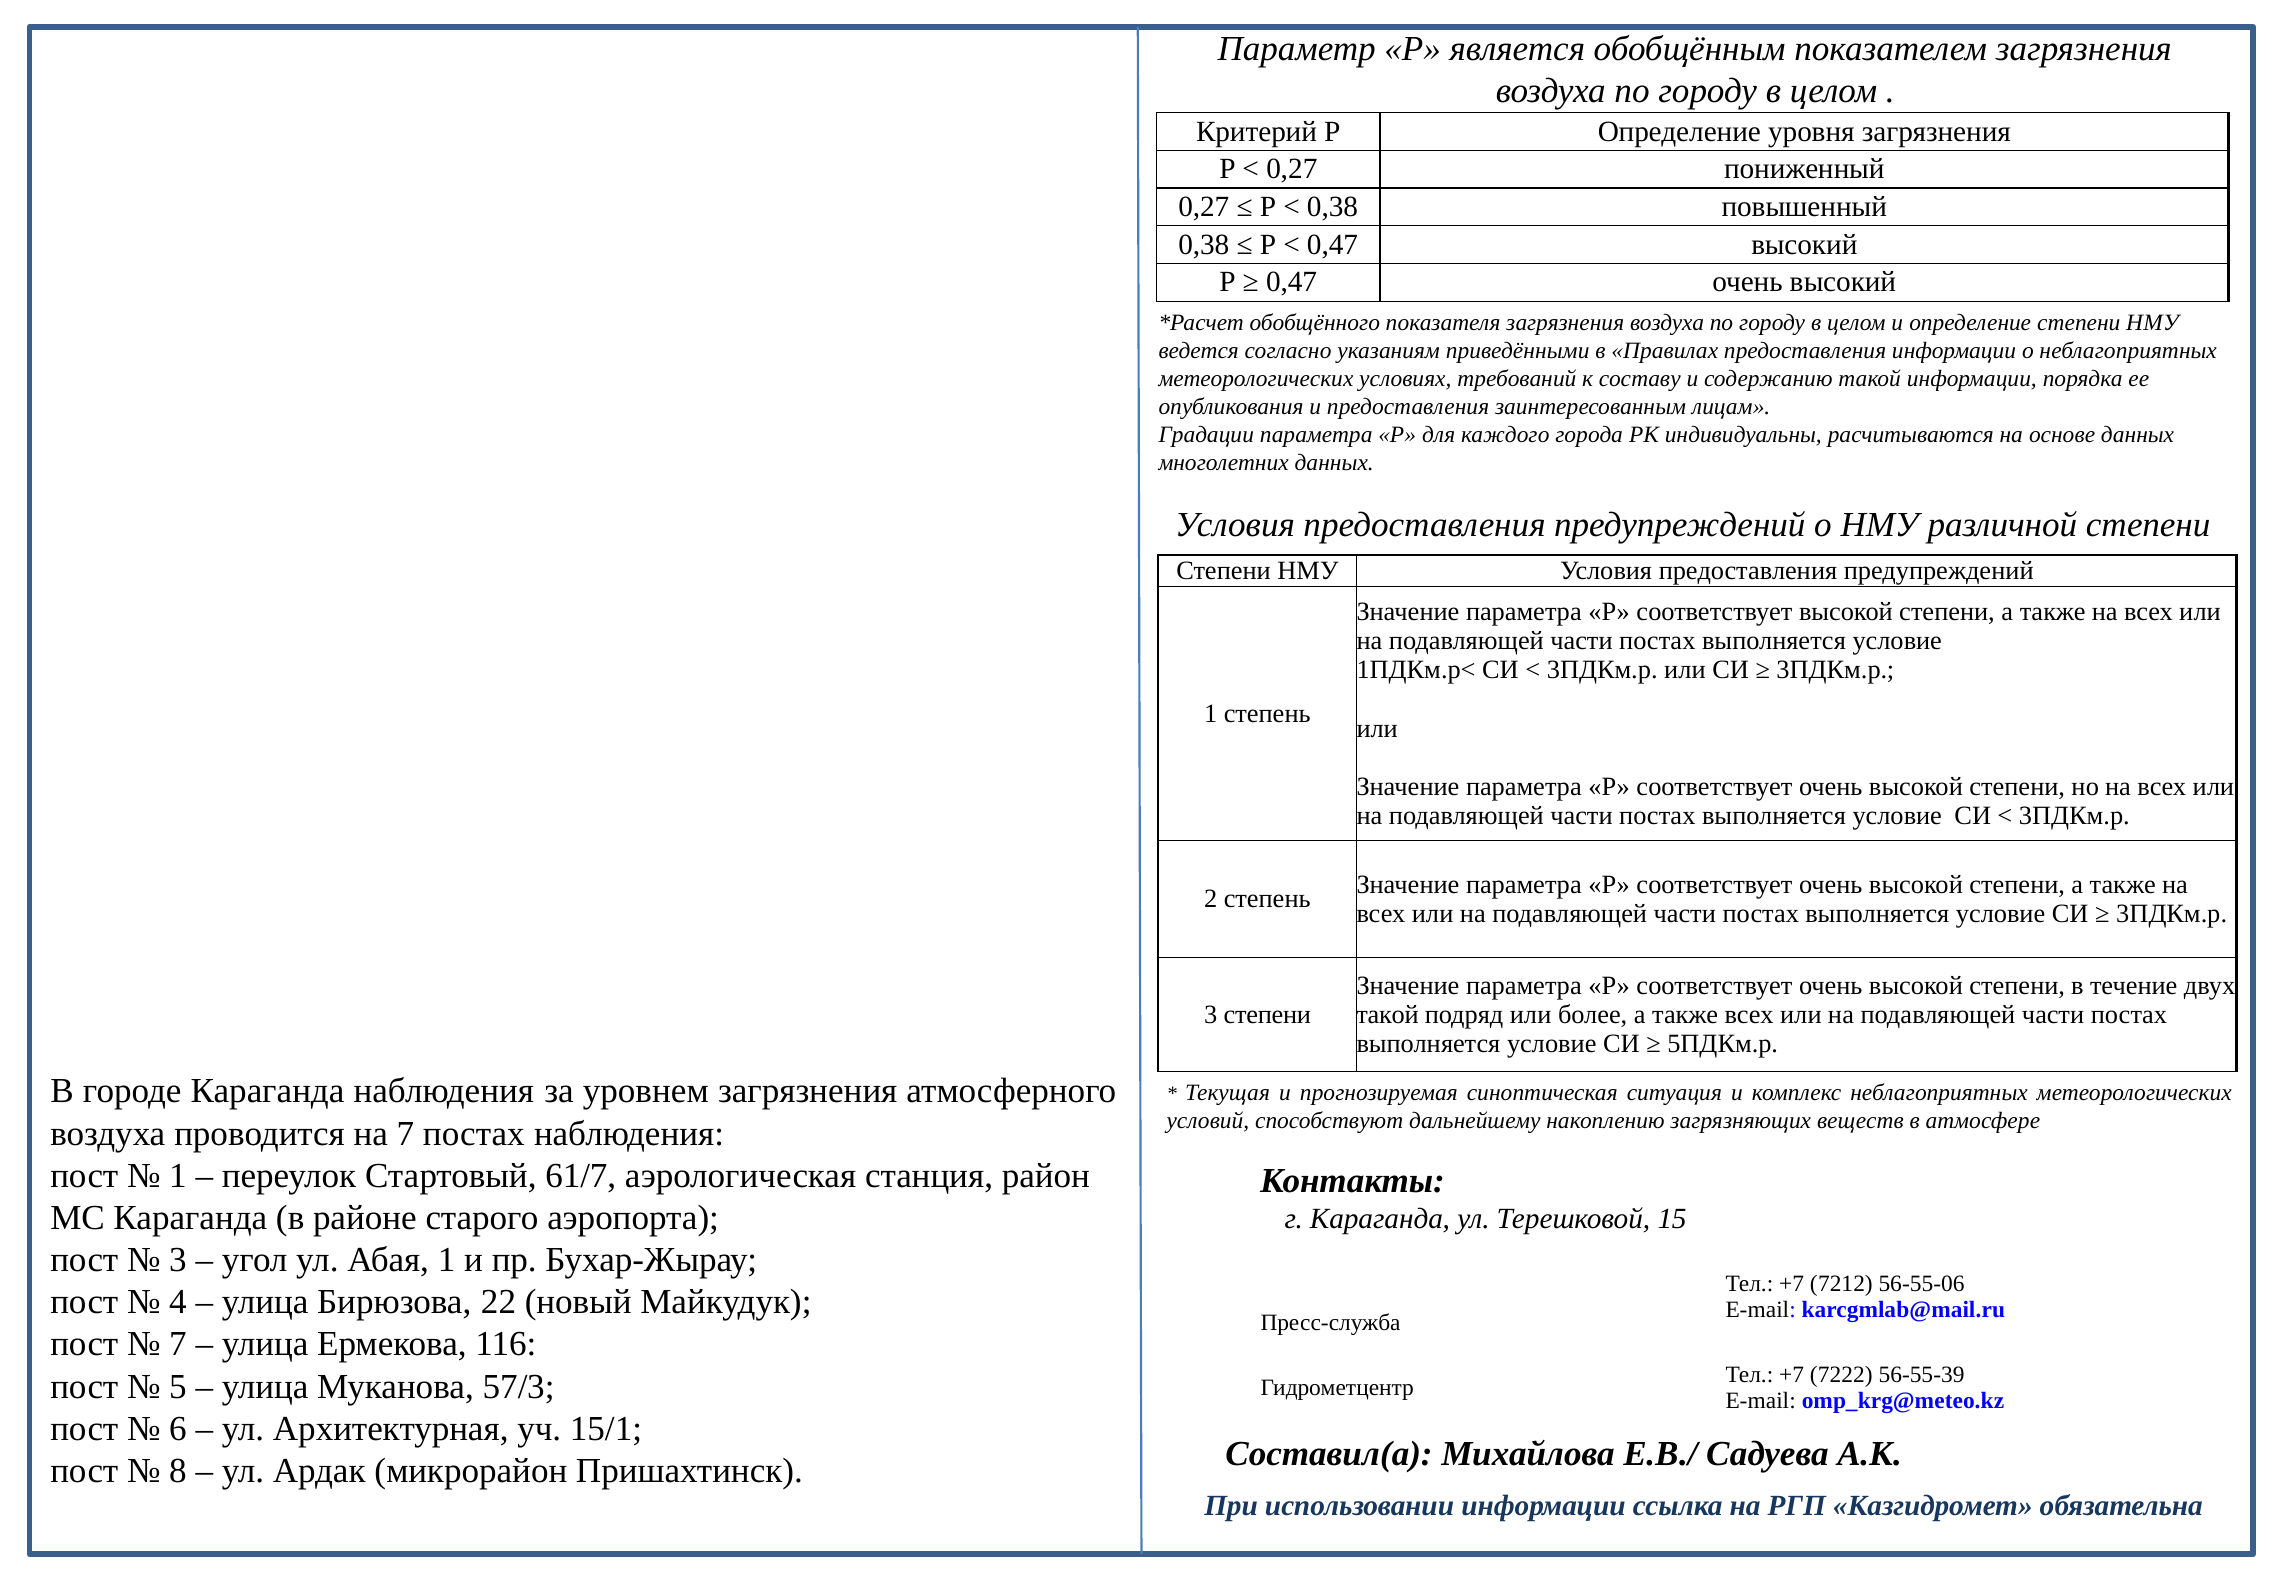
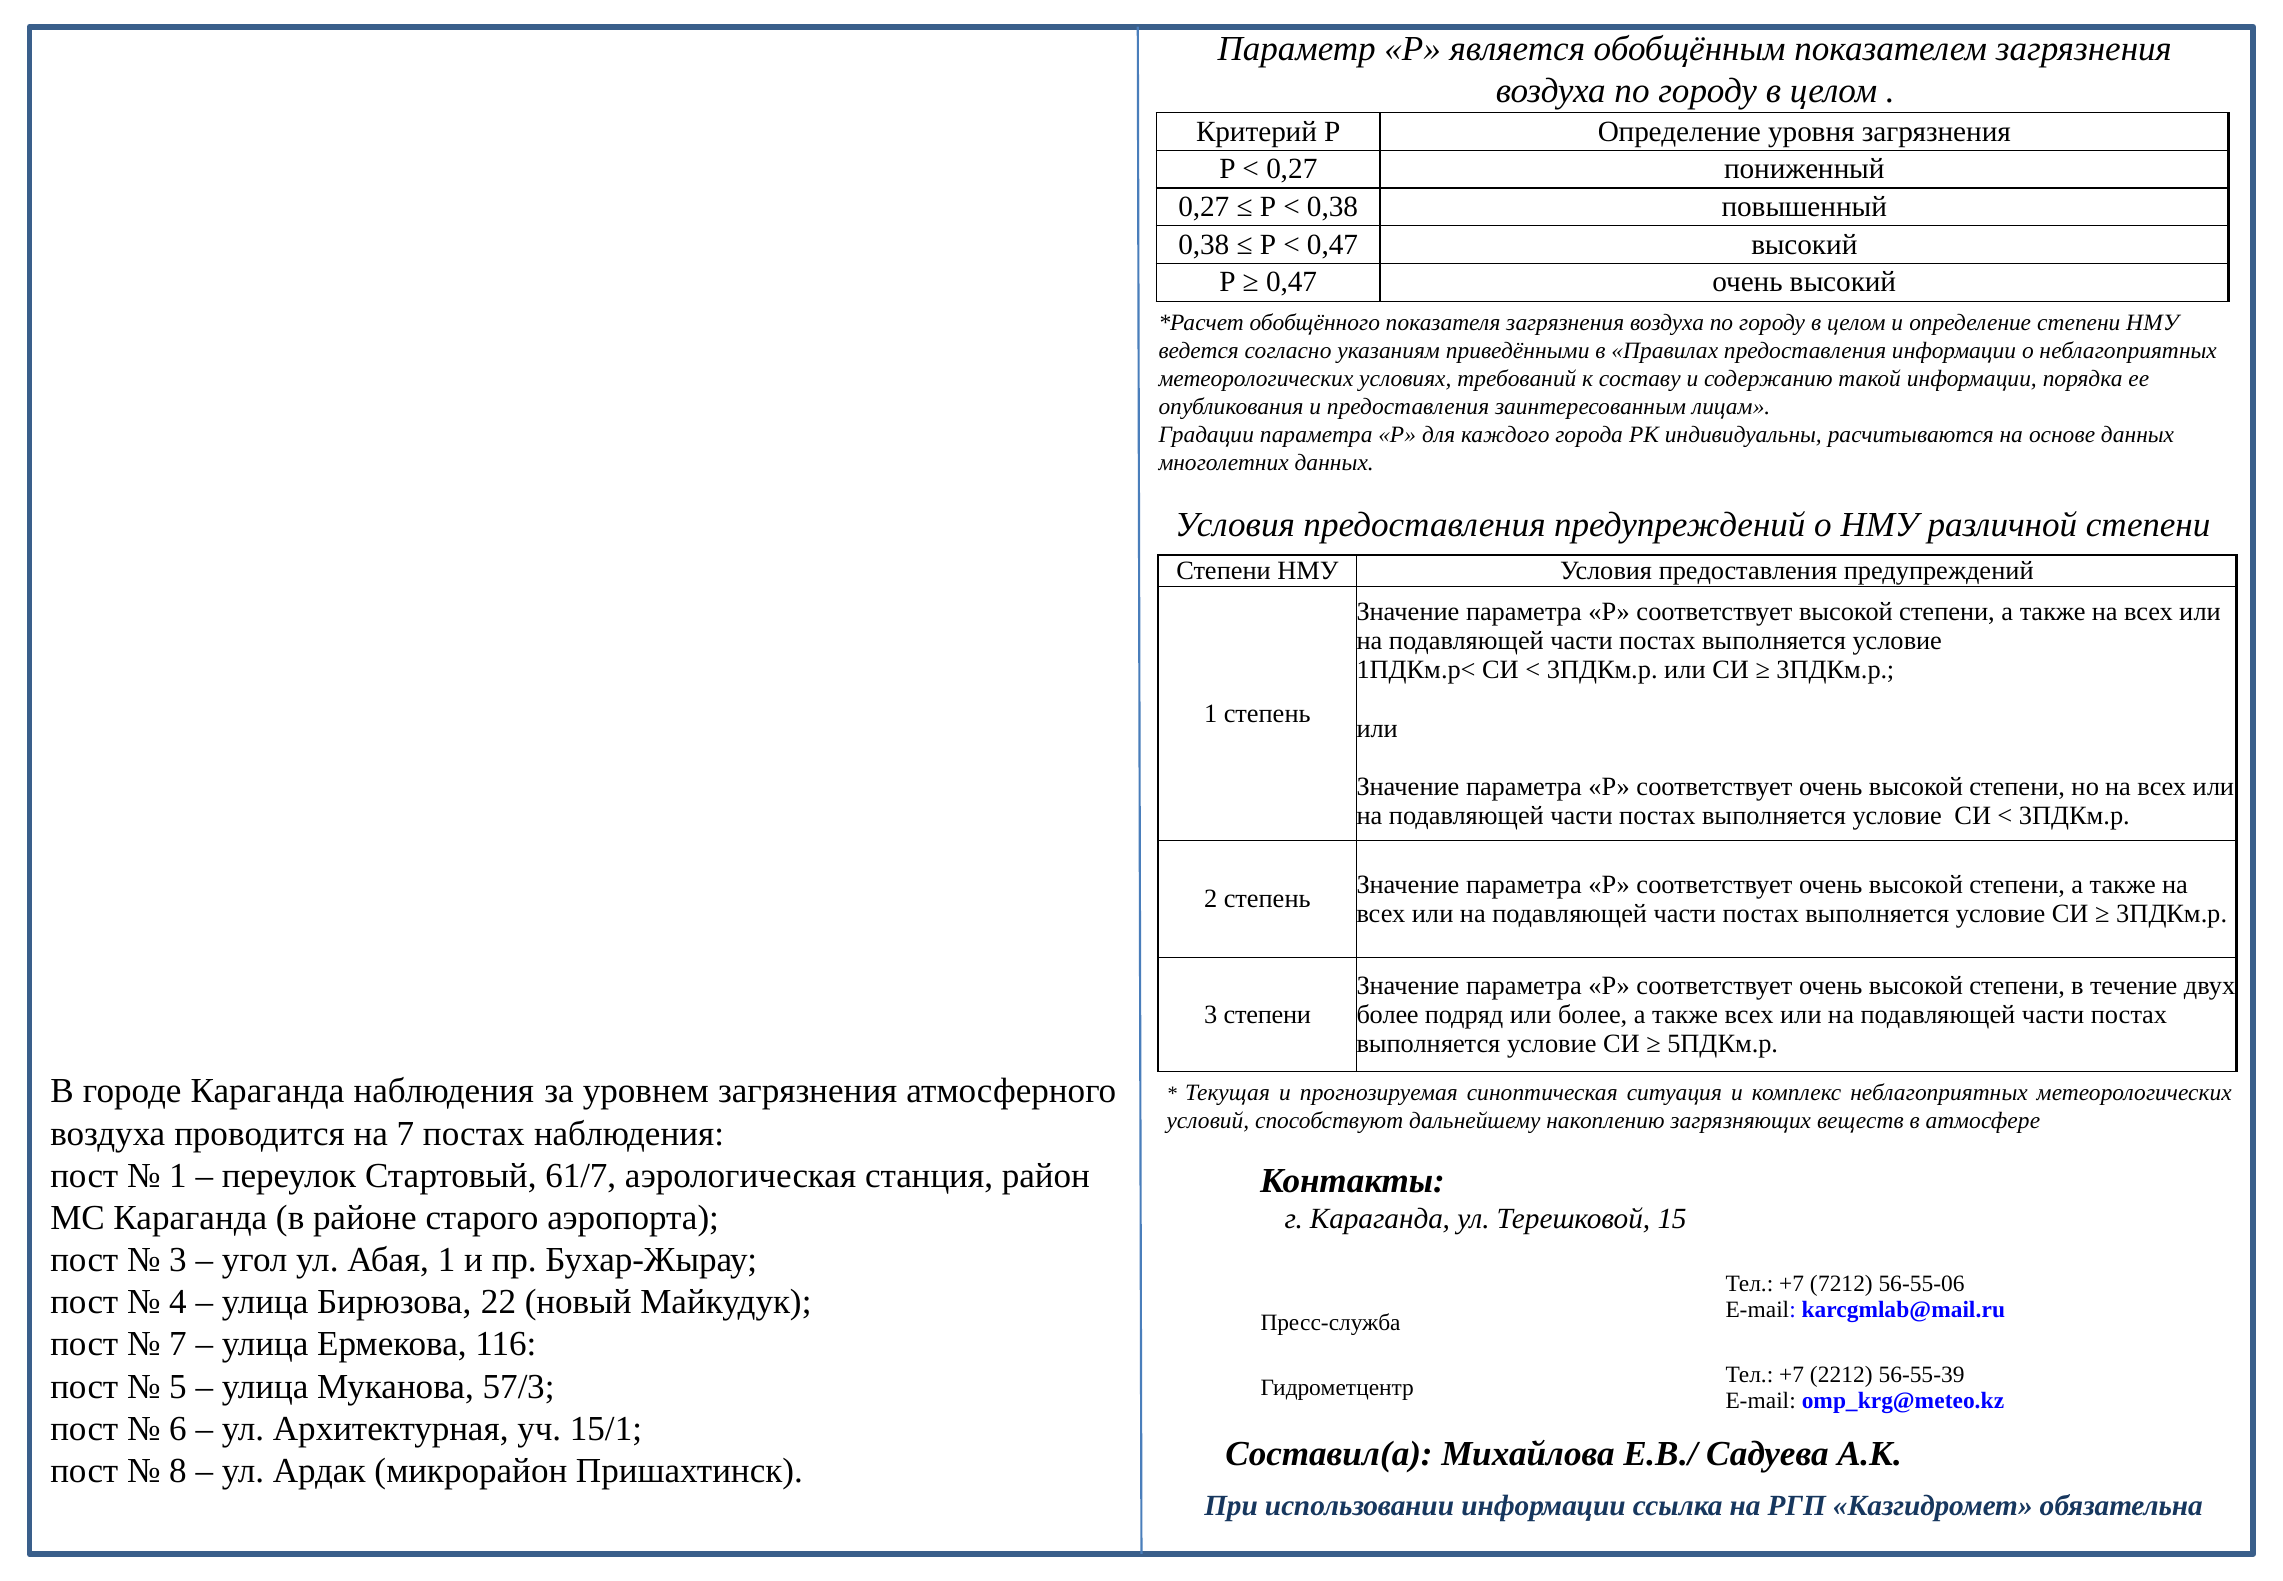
такой: такой -> более (1388, 1014)
7222: 7222 -> 2212 (1841, 1375)
